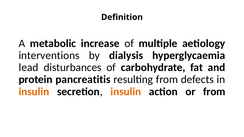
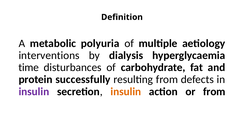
increase: increase -> polyuria (100, 43)
lead: lead -> time (29, 68)
pancreatitis: pancreatitis -> successfully (83, 80)
insulin colour: orange -> purple (34, 92)
